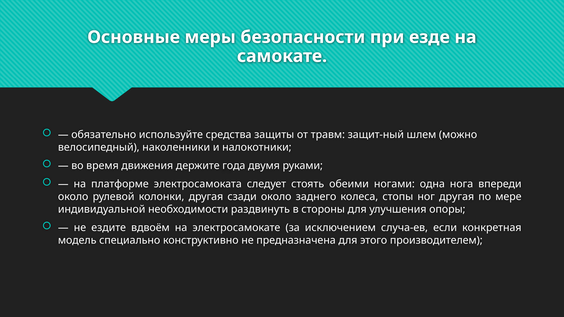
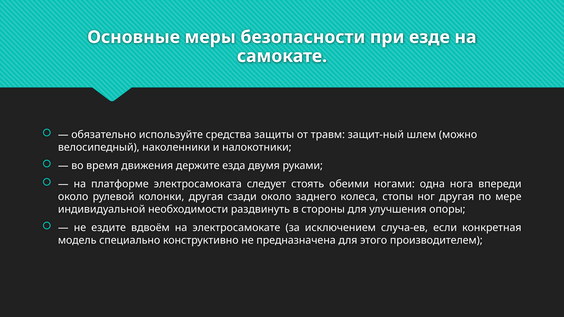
года: года -> езда (234, 166)
